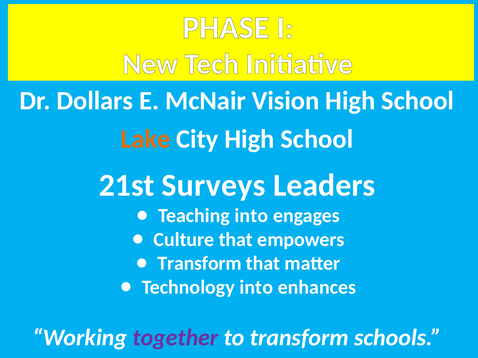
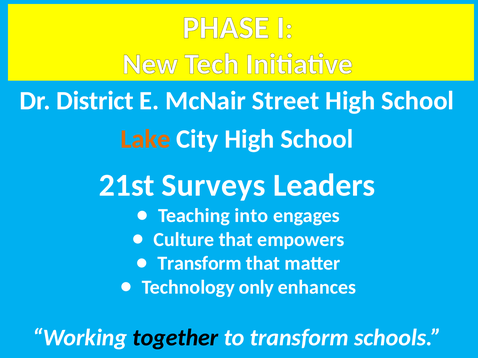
Dollars: Dollars -> District (95, 101)
Vision: Vision -> Street (286, 101)
Technology into: into -> only (256, 288)
together colour: purple -> black (175, 338)
